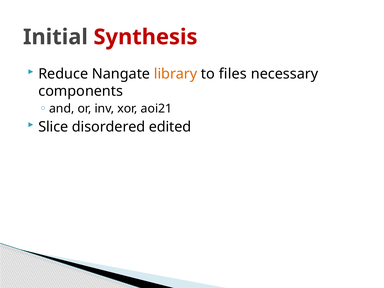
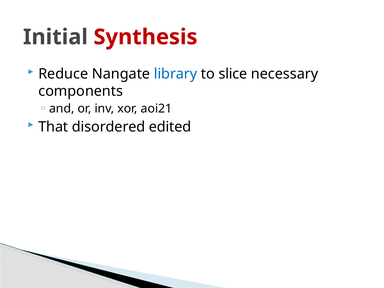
library colour: orange -> blue (176, 74)
files: files -> slice (233, 74)
Slice: Slice -> That (53, 127)
